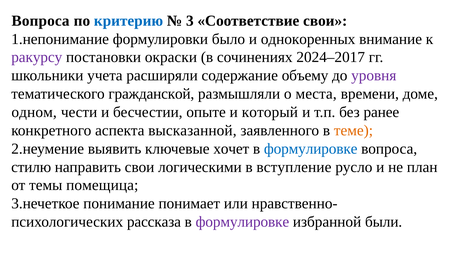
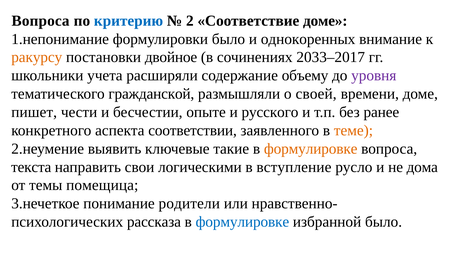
3: 3 -> 2 (190, 21)
Соответствие свои: свои -> доме (325, 21)
ракурсу colour: purple -> orange (37, 57)
окраски: окраски -> двойное (171, 57)
2024–2017: 2024–2017 -> 2033–2017 (331, 57)
места: места -> своей (316, 94)
одном: одном -> пишет (34, 112)
который: который -> русского (270, 112)
высказанной: высказанной -> соответствии (193, 130)
хочет: хочет -> такие (231, 149)
формулировке colour: blue -> orange (311, 149)
стилю: стилю -> текста (31, 167)
план: план -> дома (422, 167)
понимает: понимает -> родители (189, 204)
формулировке colour: purple -> blue (242, 222)
избранной были: были -> было (384, 222)
